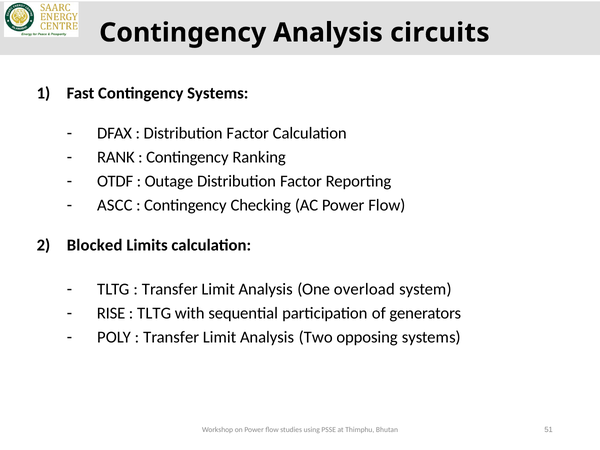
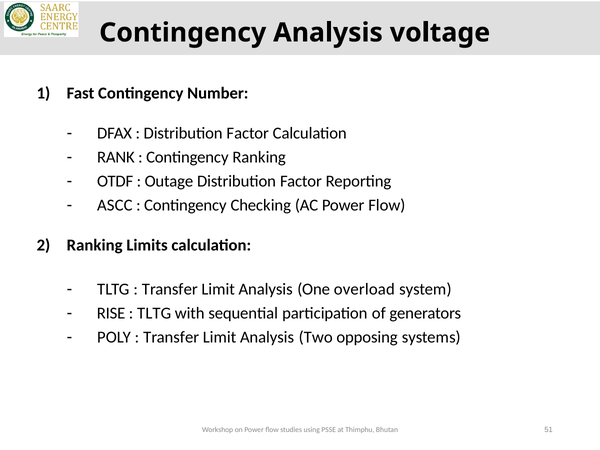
circuits: circuits -> voltage (440, 33)
Contingency Systems: Systems -> Number (218, 93)
Blocked: Blocked -> Ranking (95, 245)
